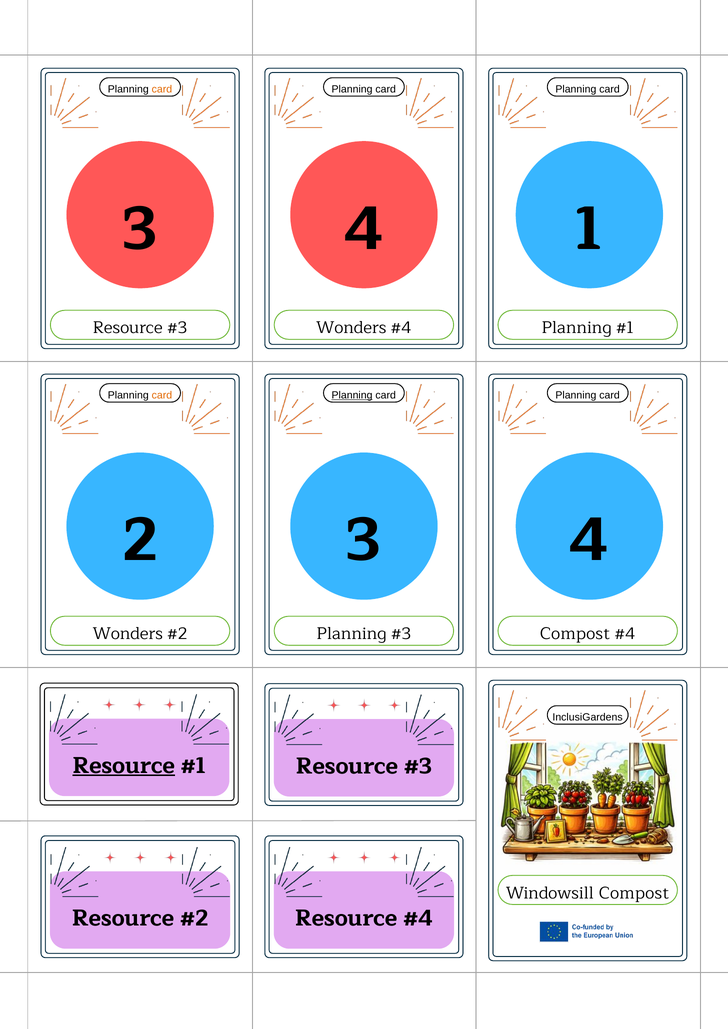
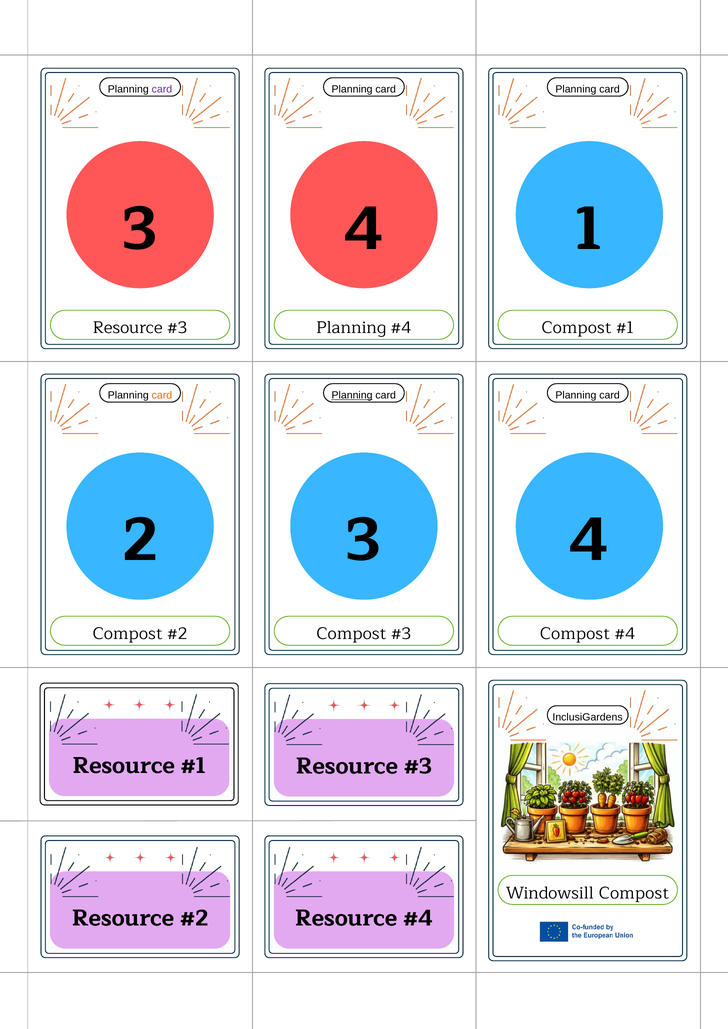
card colour: orange -> purple (162, 89)
Wonders: Wonders -> Planning (351, 328)
Planning: Planning -> Compost (577, 328)
Wonders: Wonders -> Compost (128, 634)
Planning: Planning -> Compost (351, 634)
Resource underline: present -> none (124, 766)
